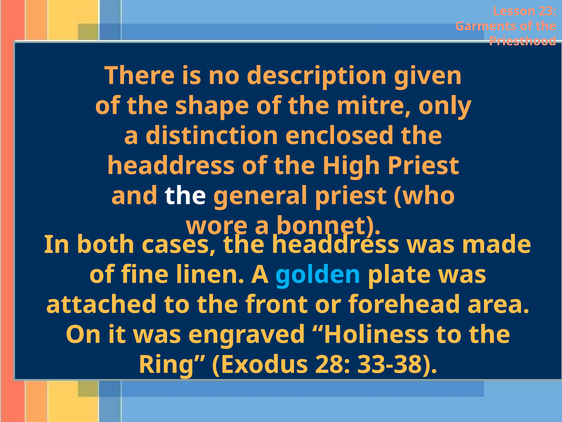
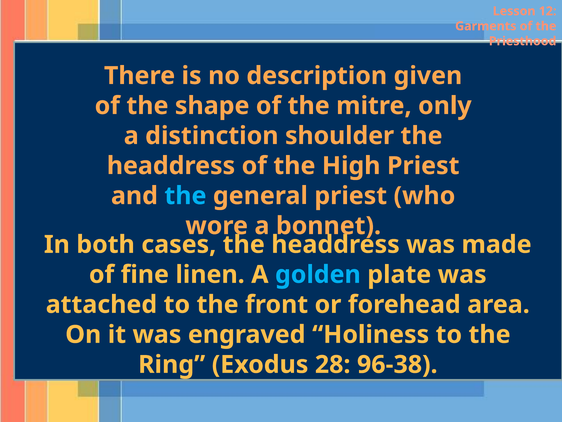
23: 23 -> 12 (548, 11)
enclosed: enclosed -> shoulder (340, 136)
the colour: white -> light blue (185, 196)
33-38: 33-38 -> 96-38 (397, 364)
